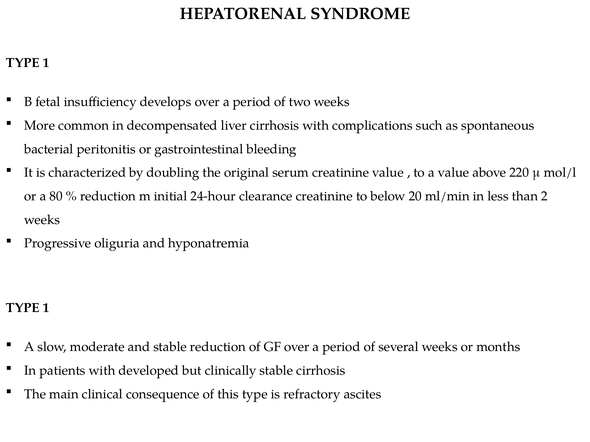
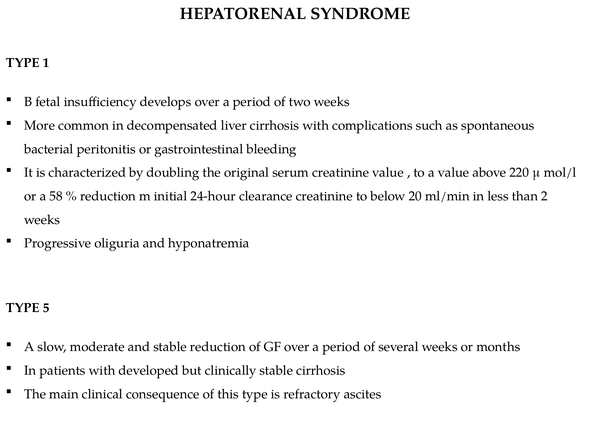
80: 80 -> 58 (56, 196)
1: 1 -> 5 (46, 308)
